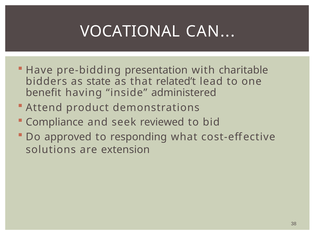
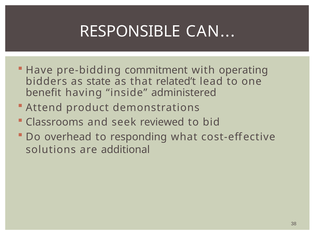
VOCATIONAL: VOCATIONAL -> RESPONSIBLE (130, 31)
presentation: presentation -> commitment (156, 70)
charitable: charitable -> operating (243, 70)
Compliance: Compliance -> Classrooms (55, 122)
approved: approved -> overhead (68, 137)
extension: extension -> additional (125, 150)
